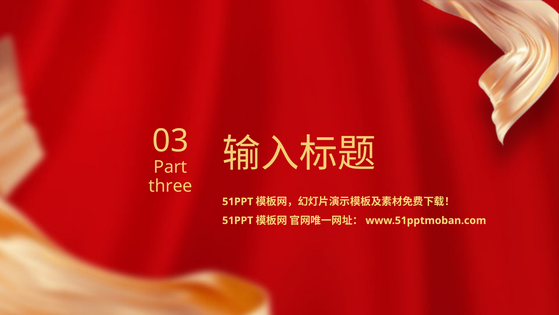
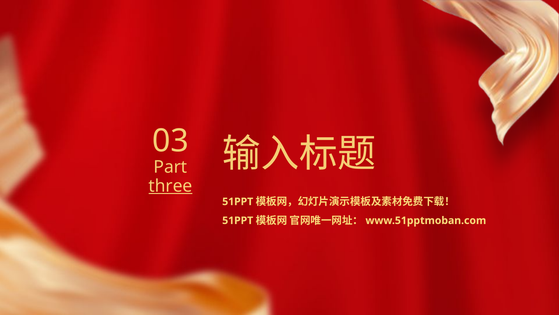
three underline: none -> present (170, 186)
